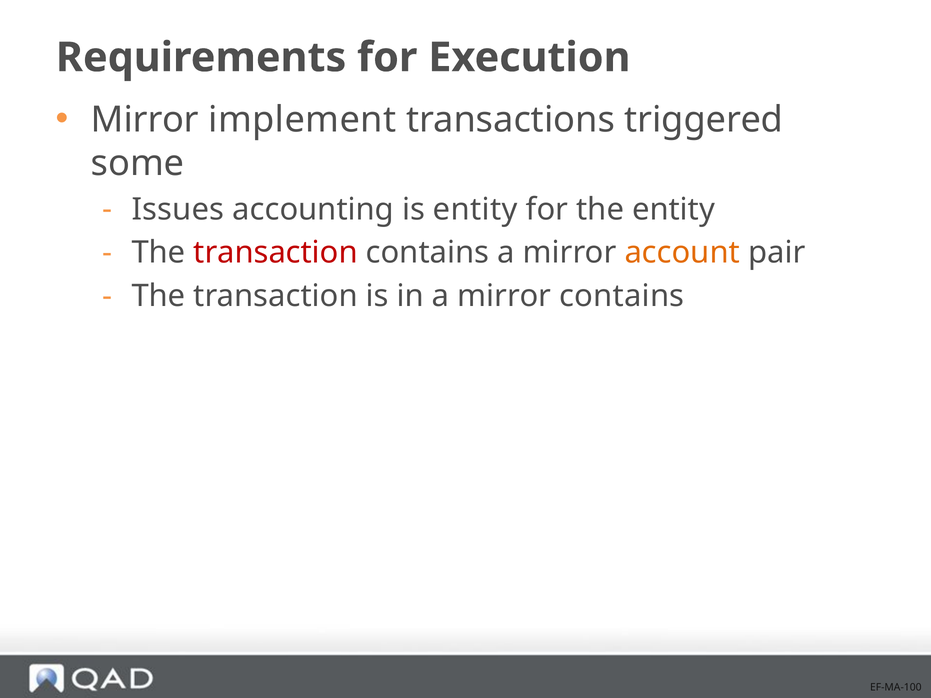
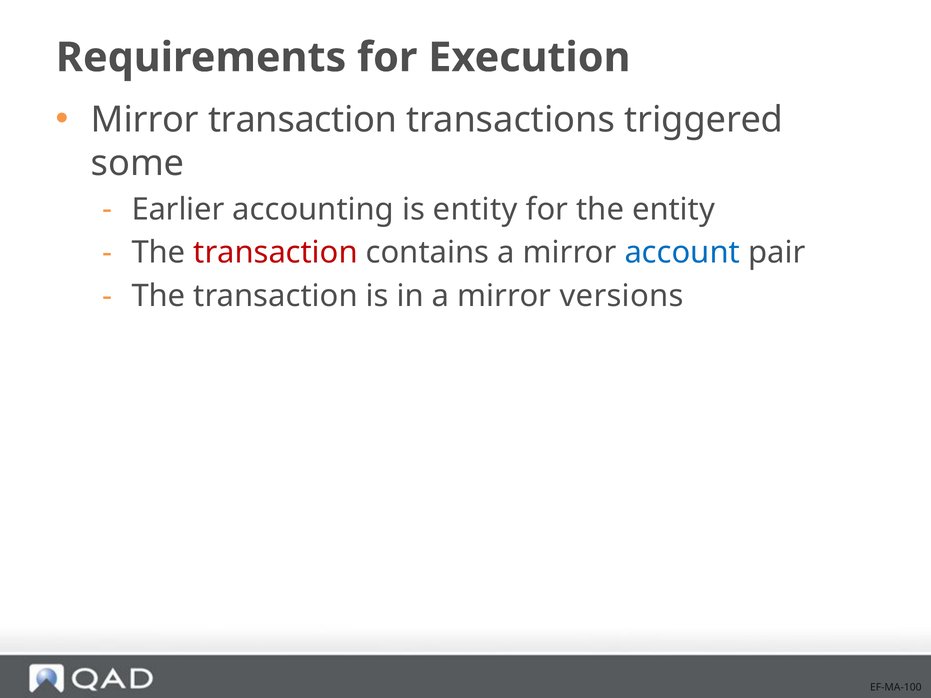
Mirror implement: implement -> transaction (303, 120)
Issues: Issues -> Earlier (178, 209)
account colour: orange -> blue (682, 253)
mirror contains: contains -> versions (622, 296)
